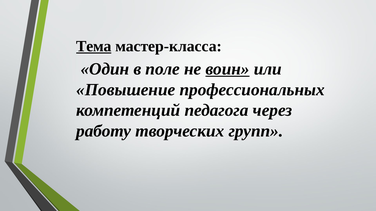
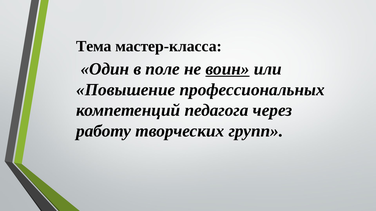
Тема underline: present -> none (94, 46)
